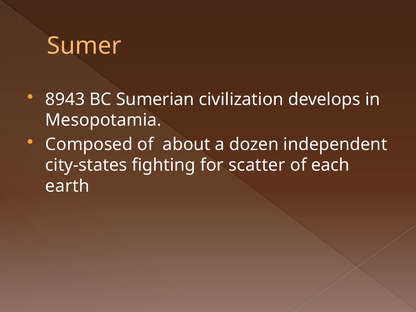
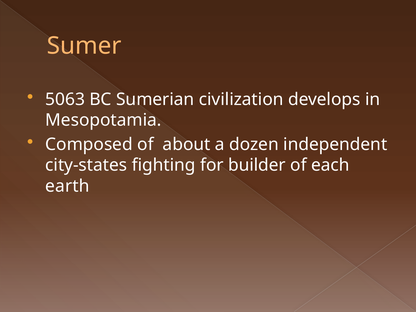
8943: 8943 -> 5063 (65, 99)
scatter: scatter -> builder (257, 165)
